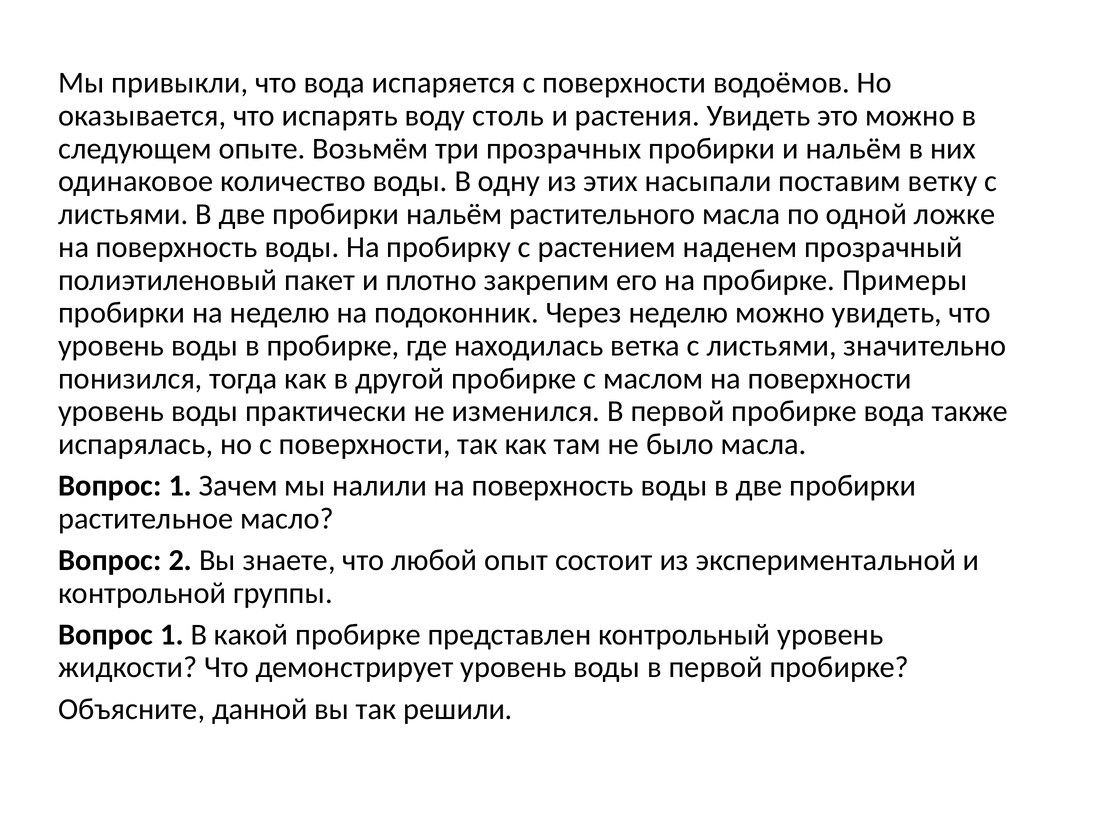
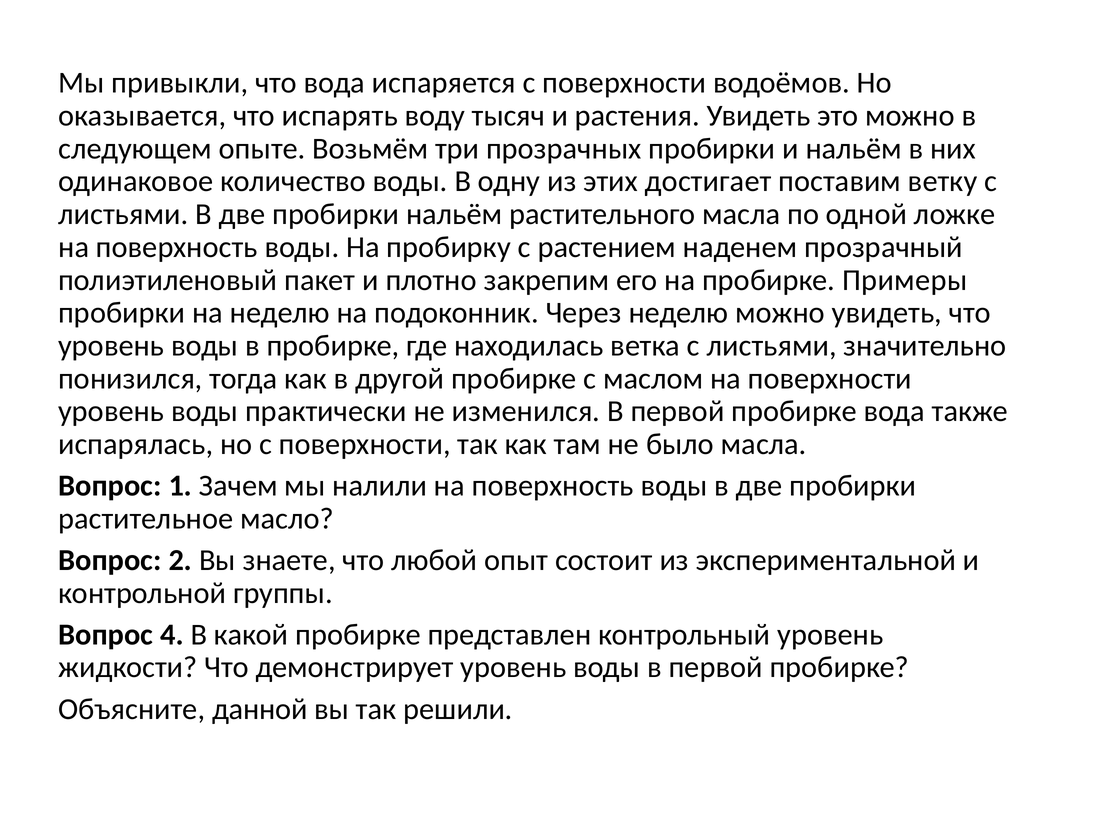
столь: столь -> тысяч (508, 116)
насыпали: насыпали -> достигает (708, 181)
1: 1 -> 4 (172, 634)
